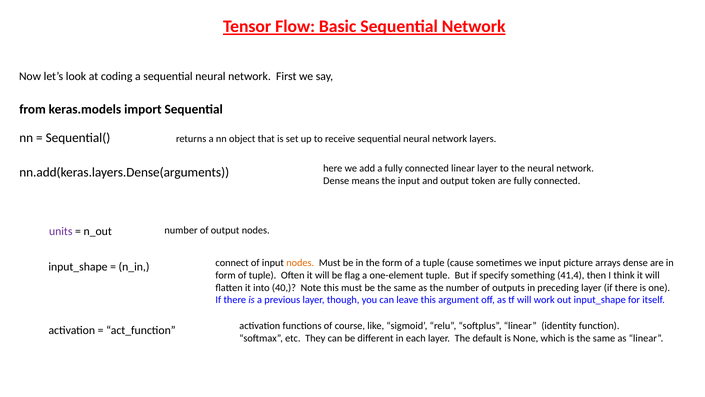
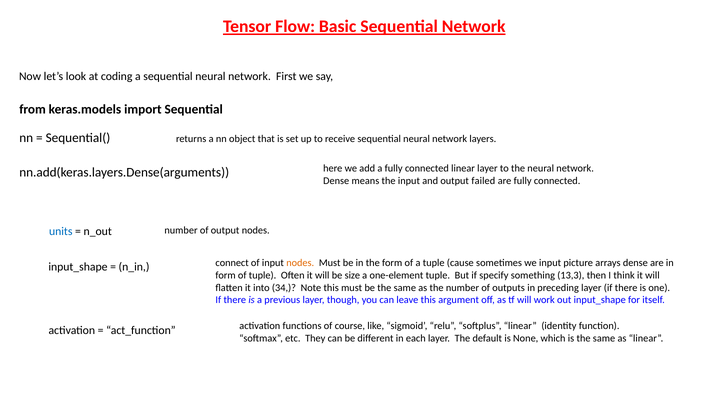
token: token -> failed (483, 181)
units colour: purple -> blue (61, 231)
flag: flag -> size (352, 275)
41,4: 41,4 -> 13,3 (571, 275)
40: 40 -> 34 (284, 287)
